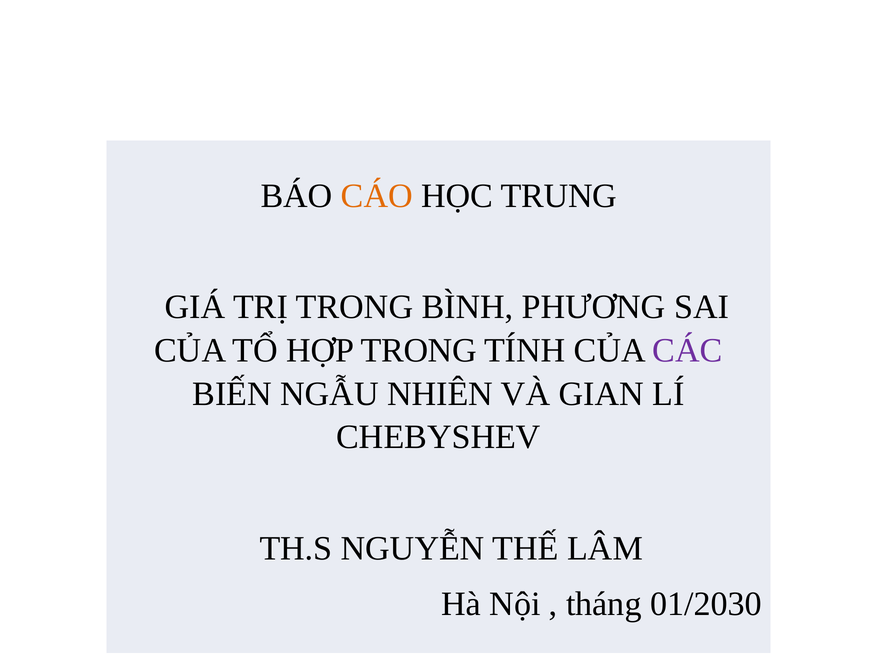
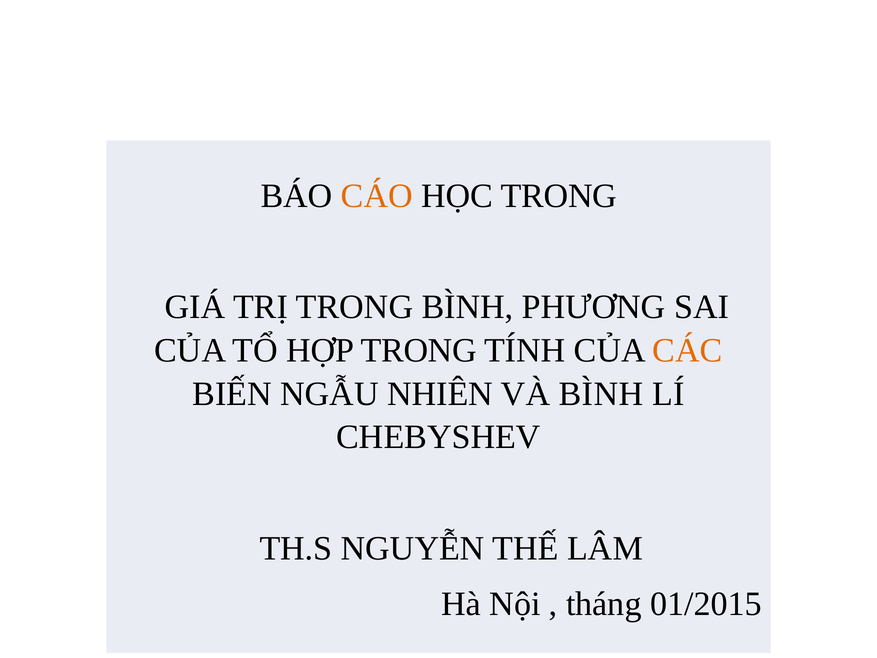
HỌC TRUNG: TRUNG -> TRONG (559, 196)
CÁC colour: purple -> orange (687, 350)
VÀ GIAN: GIAN -> BÌNH (601, 394)
01/2030: 01/2030 -> 01/2015 (706, 604)
